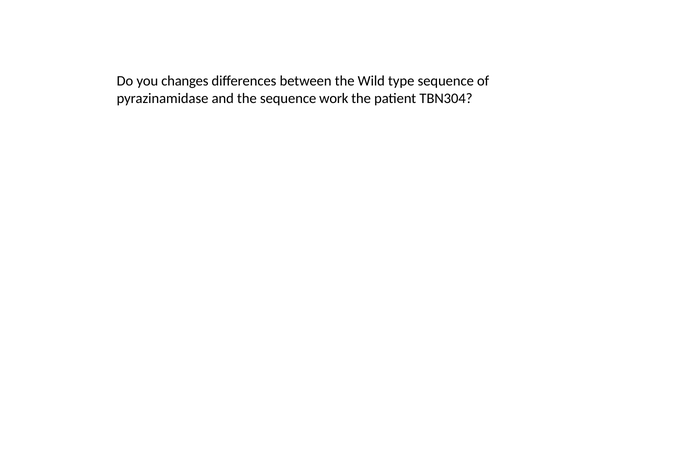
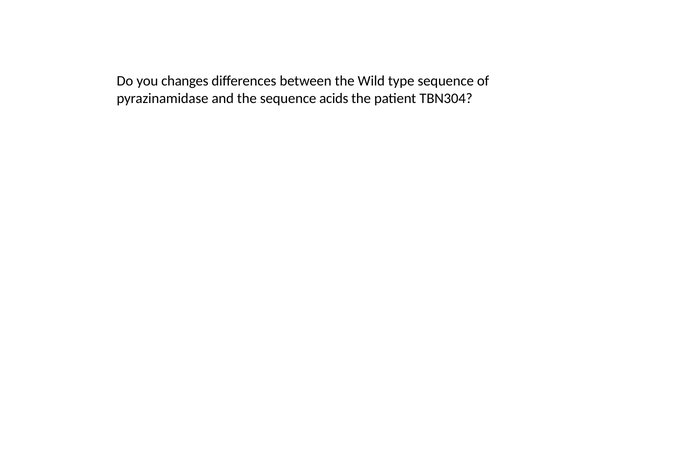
work: work -> acids (334, 99)
